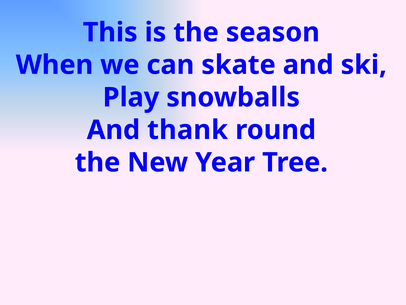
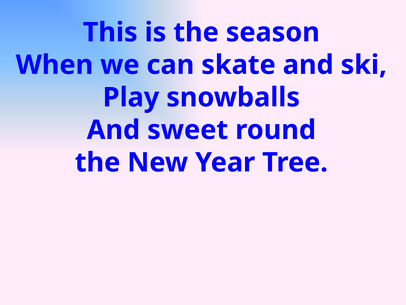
thank: thank -> sweet (188, 130)
